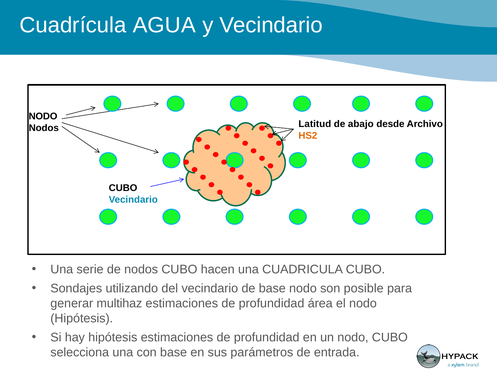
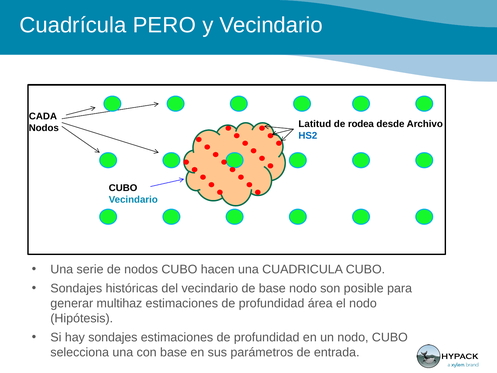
AGUA: AGUA -> PERO (164, 25)
NODO: NODO -> CADA (43, 116)
abajo: abajo -> rodea (361, 124)
HS2 colour: orange -> blue (308, 135)
utilizando: utilizando -> históricas (132, 288)
hay hipótesis: hipótesis -> sondajes (113, 337)
